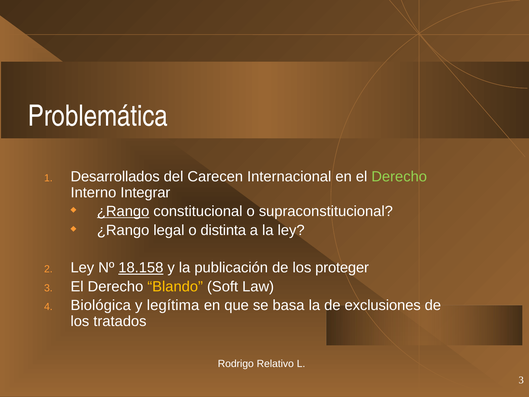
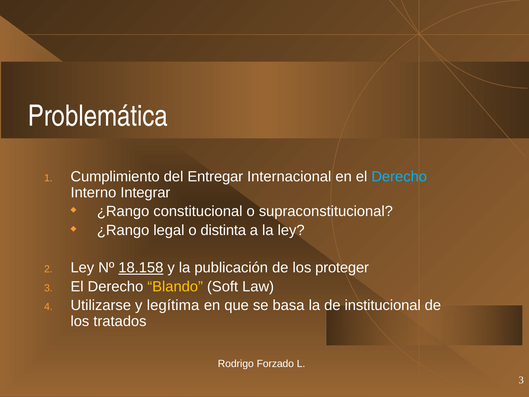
Desarrollados: Desarrollados -> Cumplimiento (115, 177)
Carecen: Carecen -> Entregar (215, 177)
Derecho colour: light green -> light blue (399, 177)
¿Rango underline: present -> none (123, 211)
Biológica: Biológica -> Utilizarse (101, 305)
exclusiones: exclusiones -> institucional (383, 305)
Relativo: Relativo -> Forzado (275, 364)
